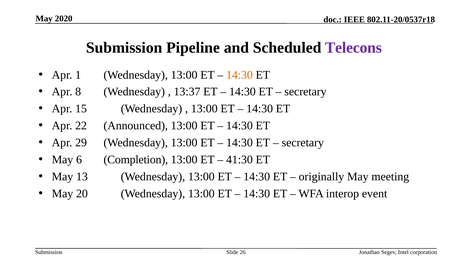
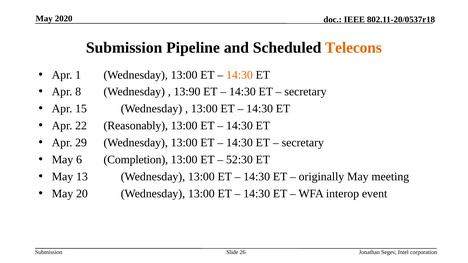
Telecons colour: purple -> orange (353, 48)
13:37: 13:37 -> 13:90 (187, 92)
Announced: Announced -> Reasonably (136, 126)
41:30: 41:30 -> 52:30 (239, 160)
